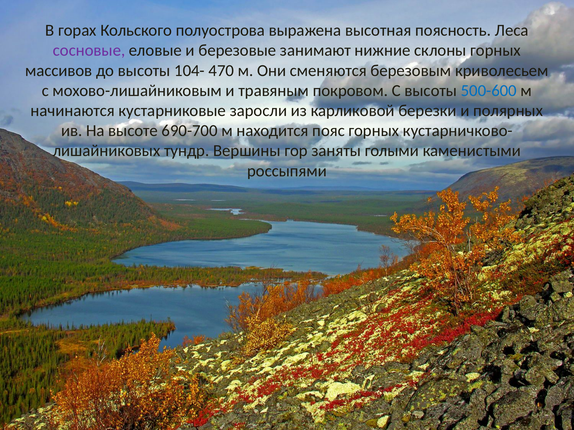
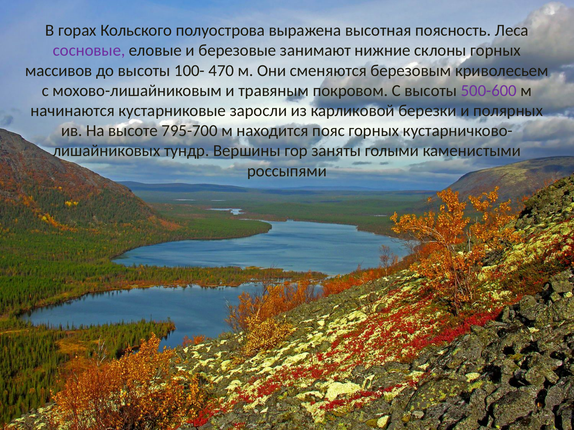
104-: 104- -> 100- (189, 71)
500-600 colour: blue -> purple (489, 91)
690-700: 690-700 -> 795-700 (190, 131)
